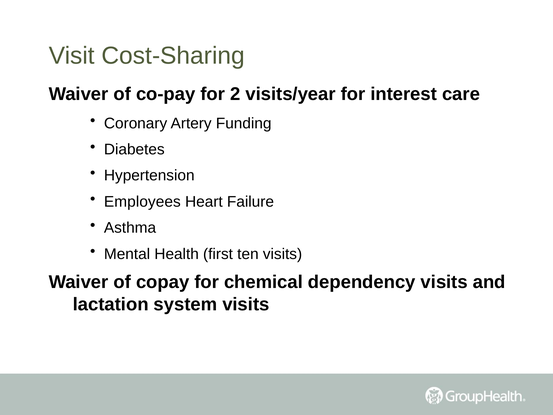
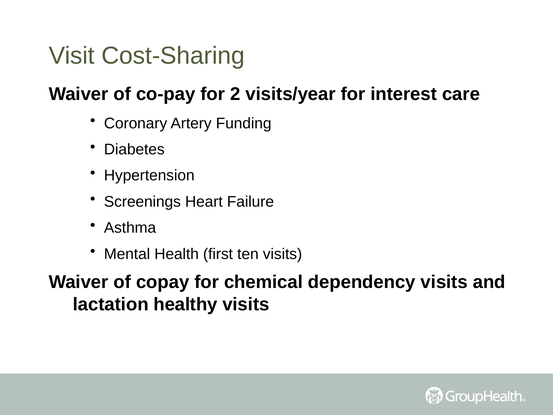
Employees: Employees -> Screenings (142, 202)
system: system -> healthy (186, 304)
